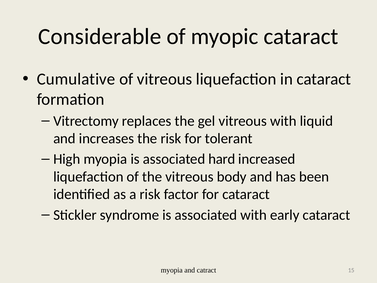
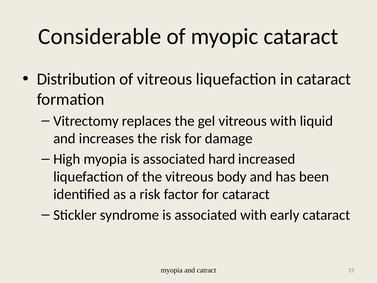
Cumulative: Cumulative -> Distribution (76, 79)
tolerant: tolerant -> damage (229, 138)
